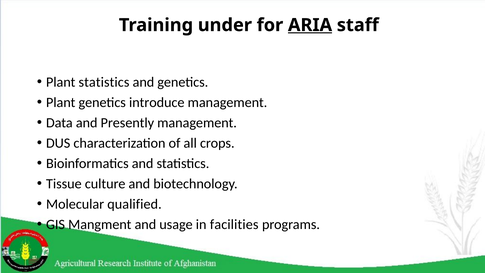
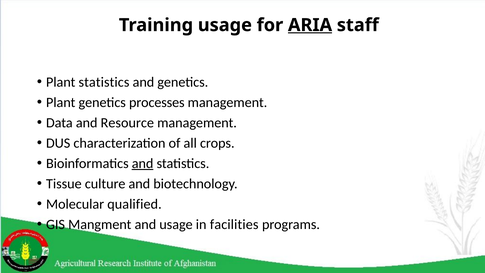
Training under: under -> usage (225, 25)
introduce: introduce -> processes (157, 102)
Presently: Presently -> Resource (127, 123)
and underline: none -> present (143, 163)
